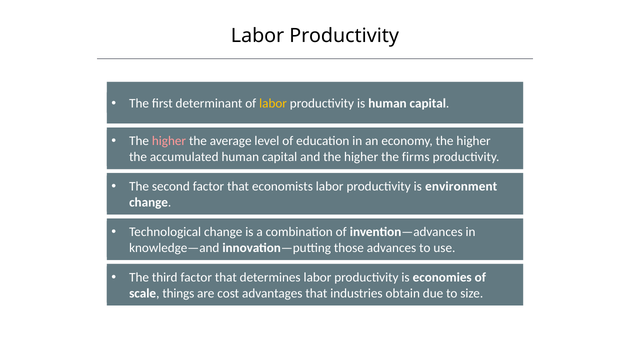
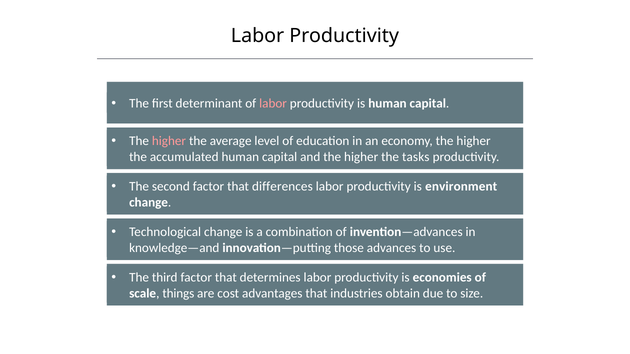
labor colour: yellow -> pink (273, 104)
firms: firms -> tasks (416, 157)
economists: economists -> differences (282, 187)
